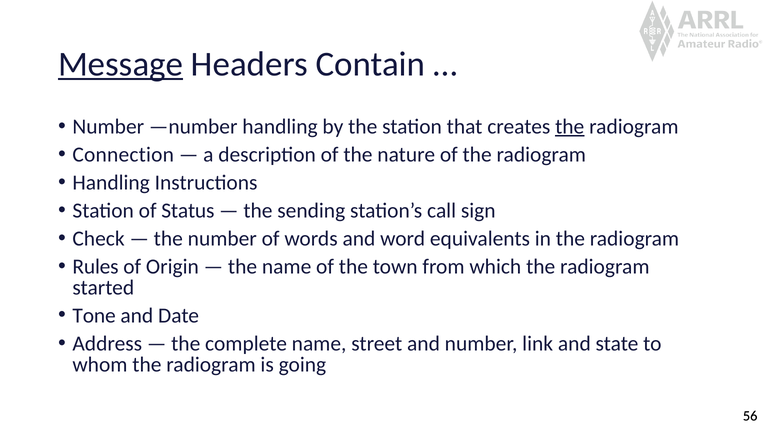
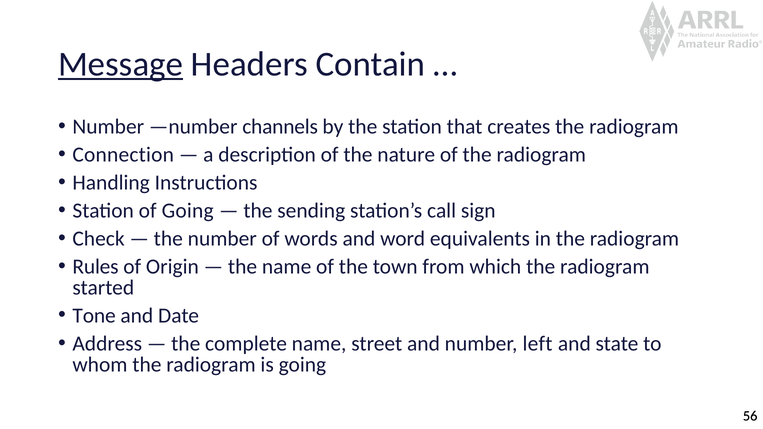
—number handling: handling -> channels (280, 127)
the underline: present -> none (570, 127)
of Status: Status -> Going (188, 211)
link: link -> left (538, 344)
